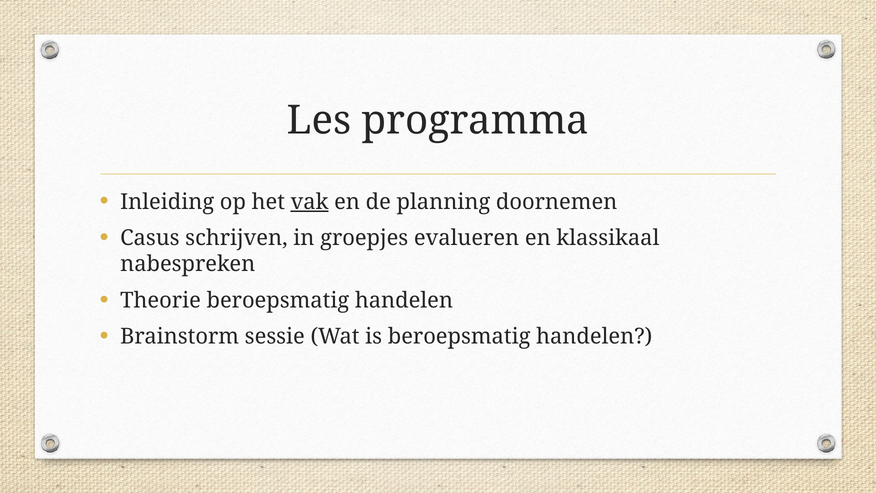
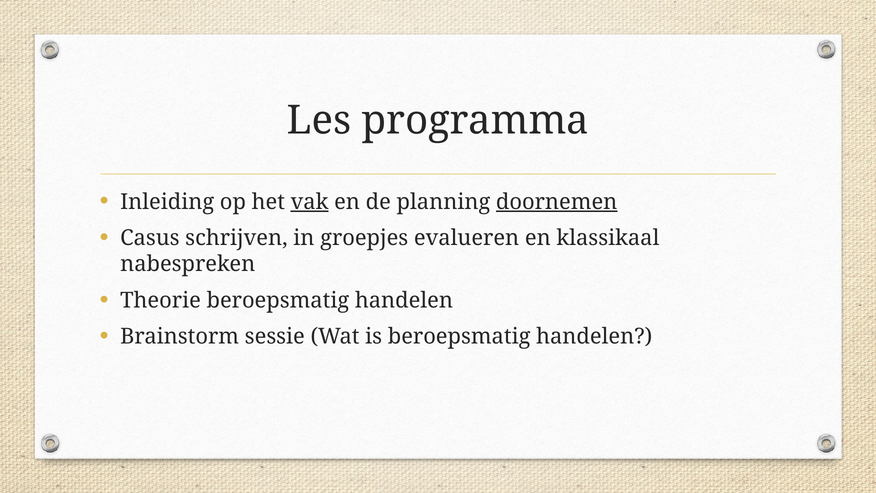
doornemen underline: none -> present (557, 202)
